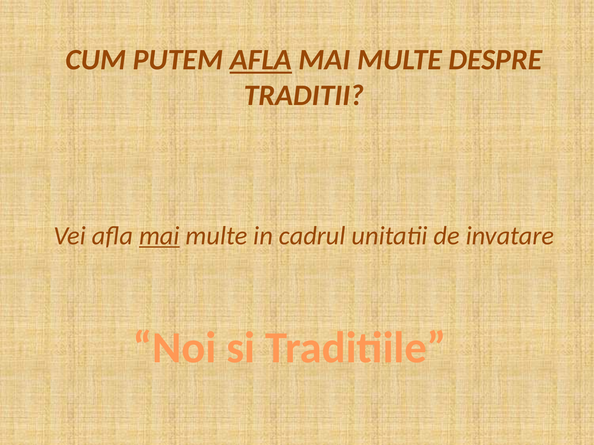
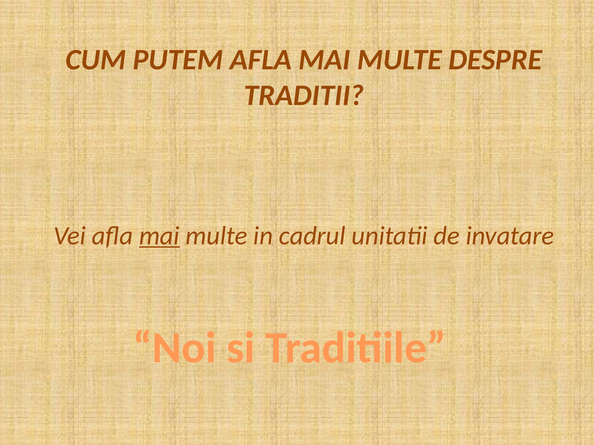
AFLA underline: present -> none (261, 60)
